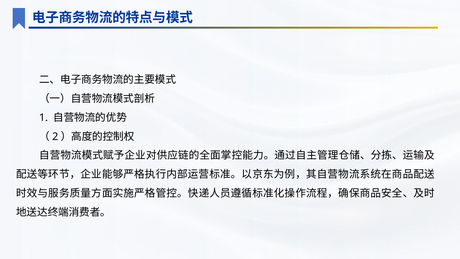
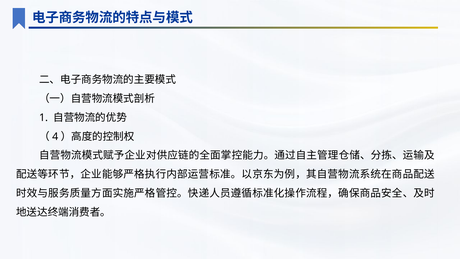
2: 2 -> 4 (55, 136)
